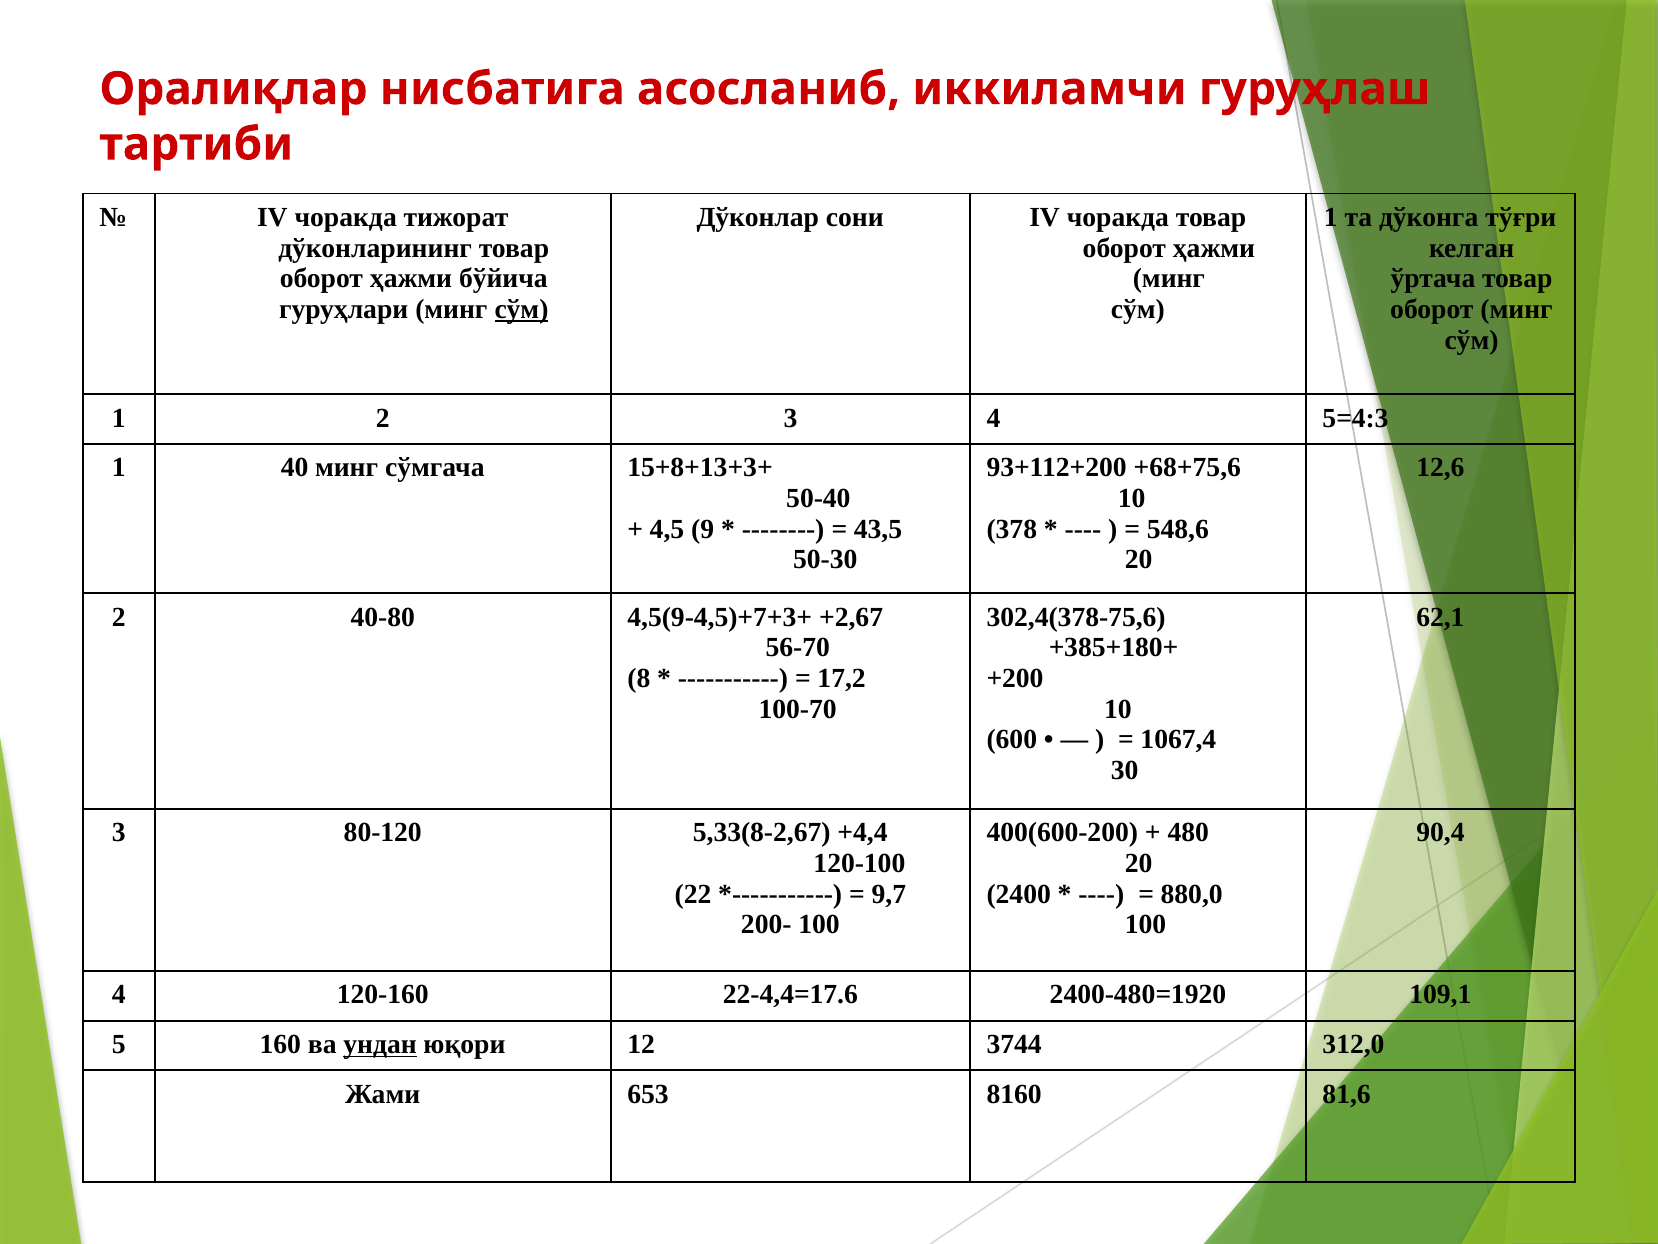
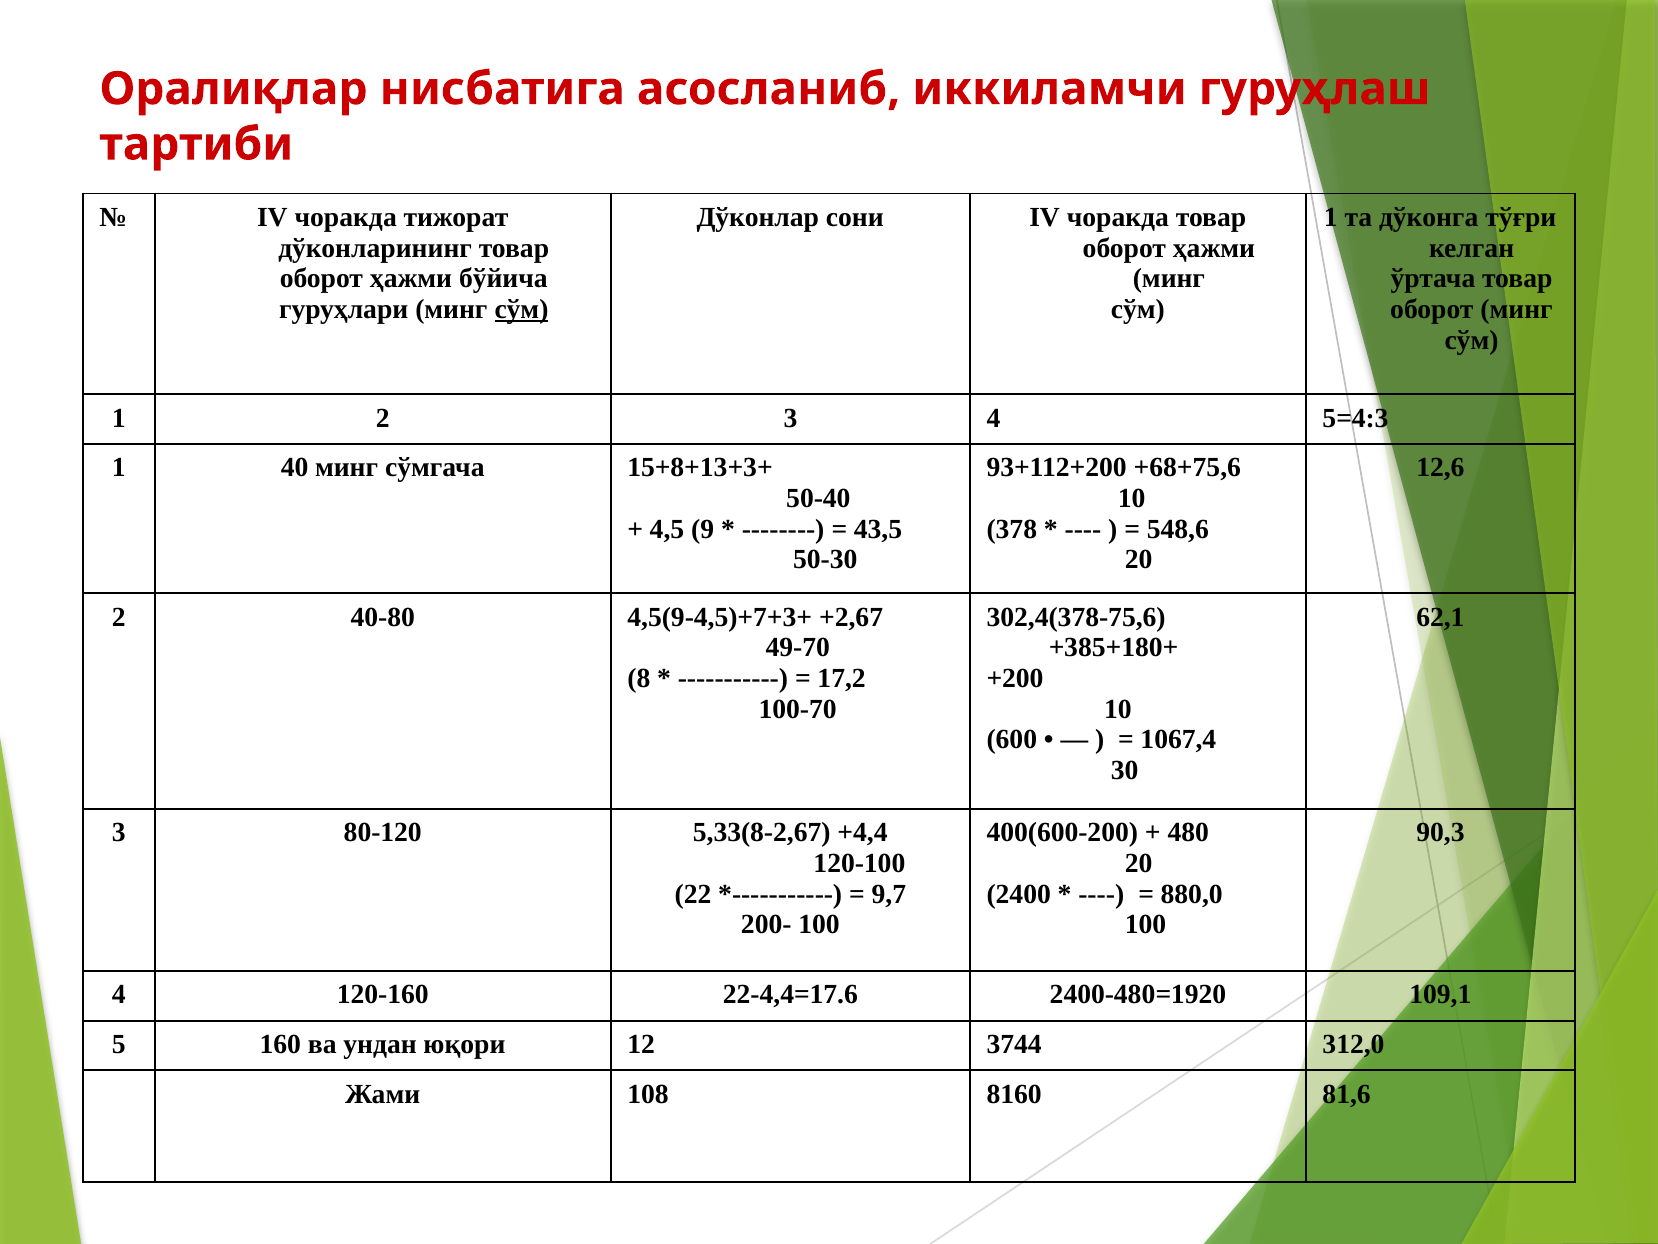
56-70: 56-70 -> 49-70 (798, 647)
90,4: 90,4 -> 90,3 (1440, 832)
ундан underline: present -> none (380, 1044)
653: 653 -> 108 (648, 1094)
